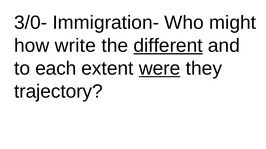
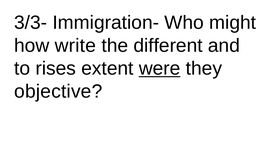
3/0-: 3/0- -> 3/3- (31, 23)
different underline: present -> none (168, 46)
each: each -> rises (56, 69)
trajectory: trajectory -> objective (58, 92)
